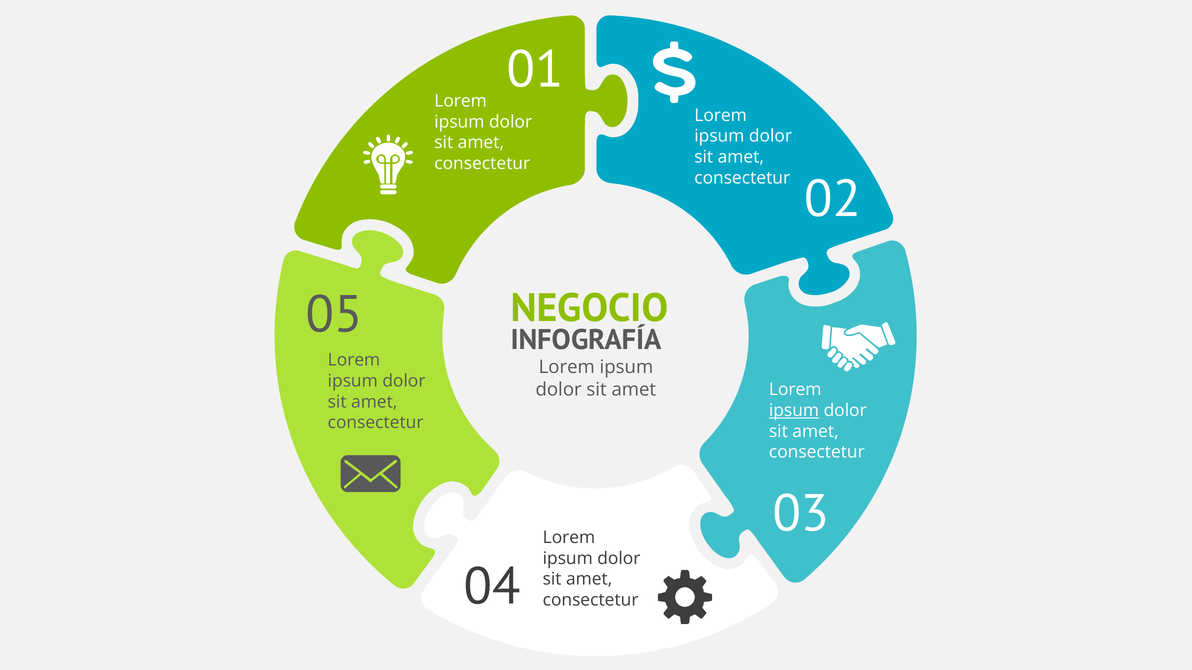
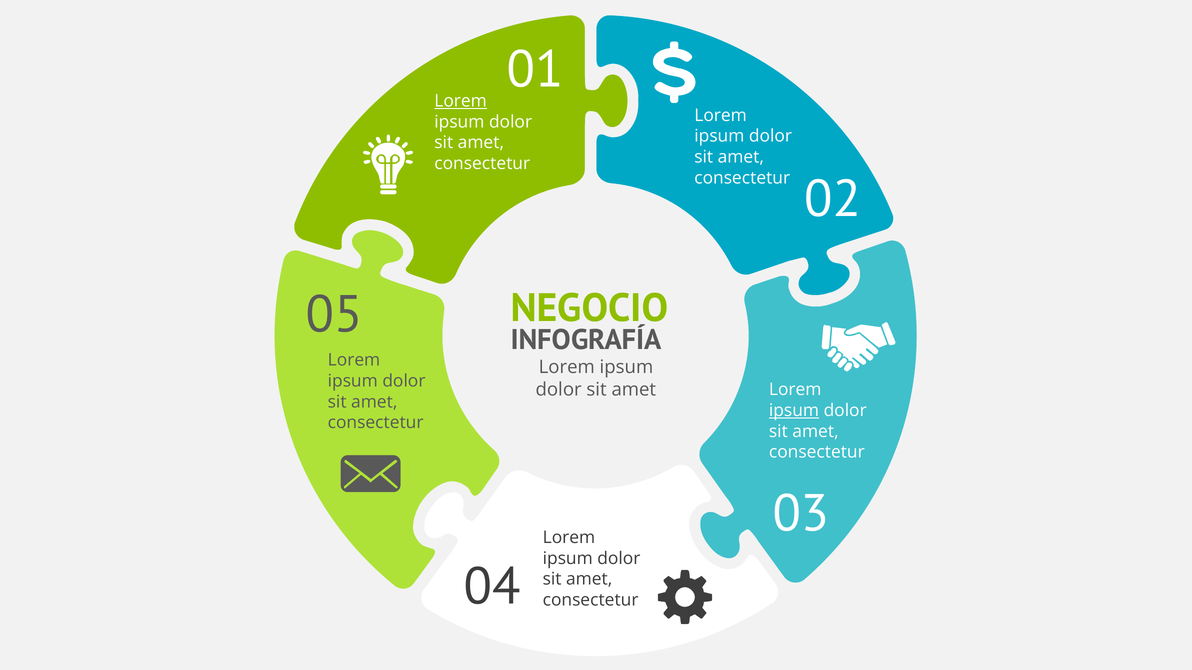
Lorem underline: none -> present (461, 101)
